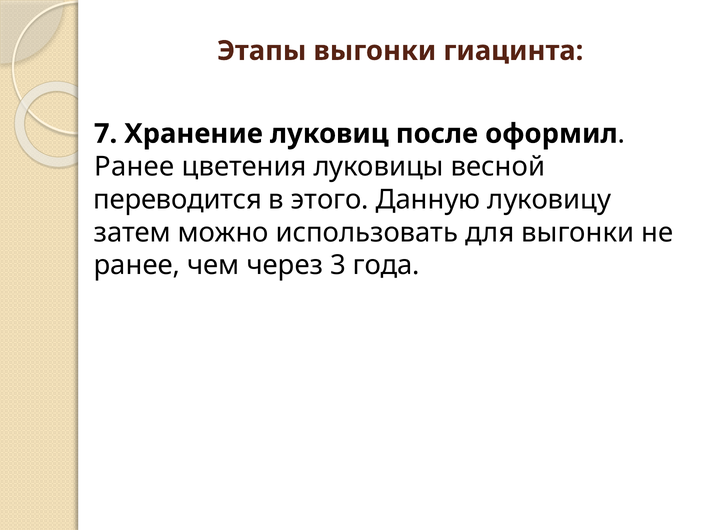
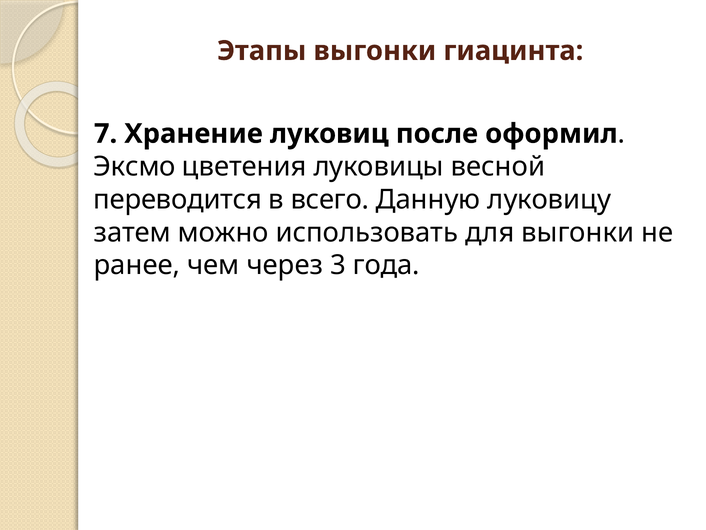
Ранее: Ранее -> Эксмо (135, 166)
этого: этого -> всего (330, 199)
